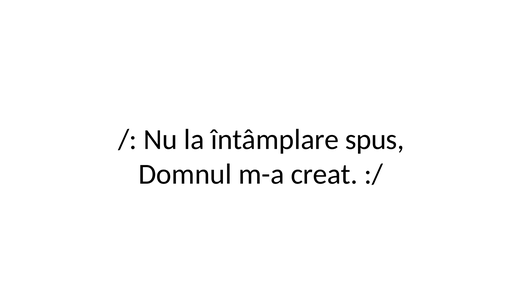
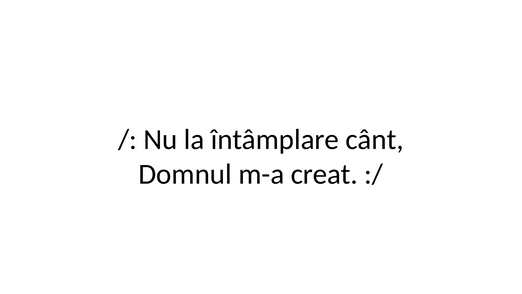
spus: spus -> cânt (375, 139)
